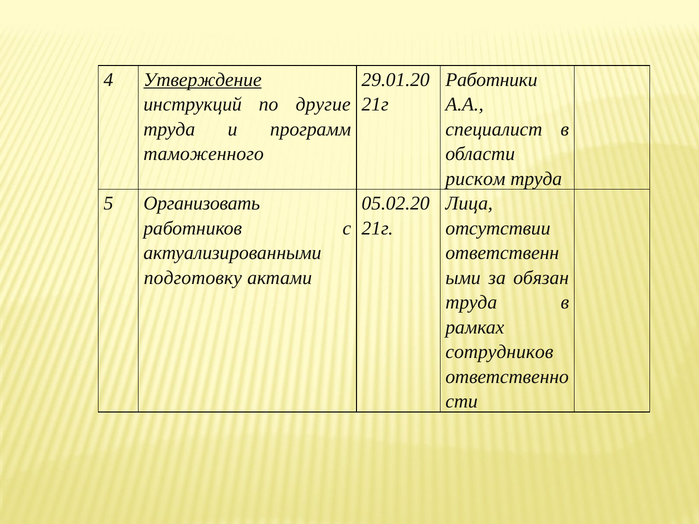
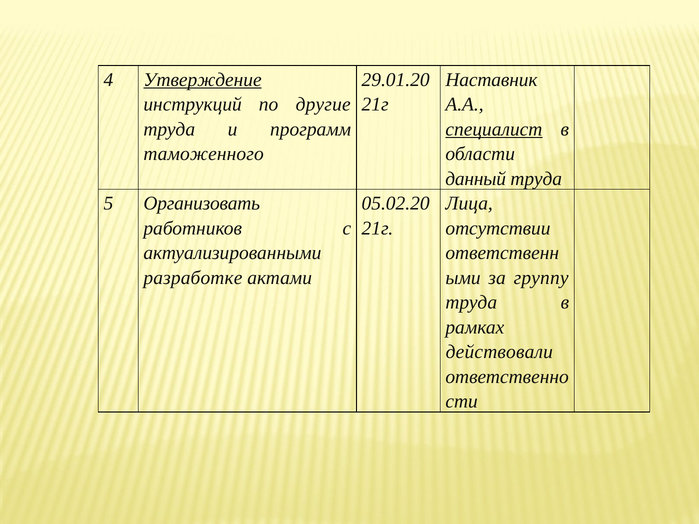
Работники: Работники -> Наставник (491, 80)
специалист underline: none -> present (494, 129)
риском: риском -> данный (476, 179)
подготовку: подготовку -> разработке (193, 278)
обязан: обязан -> группу (541, 278)
сотрудников: сотрудников -> действовали (499, 352)
